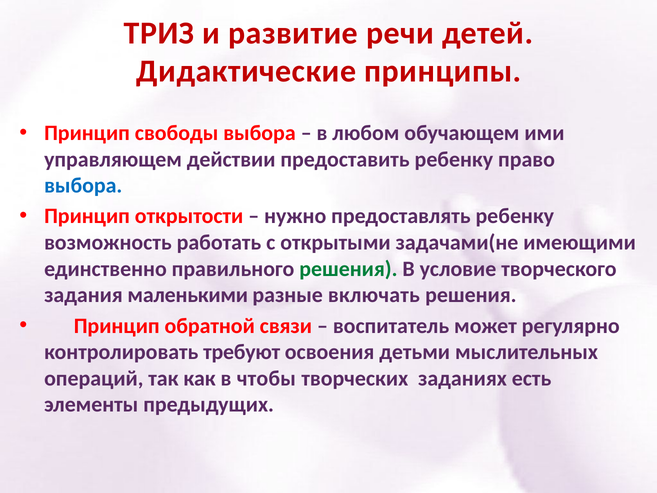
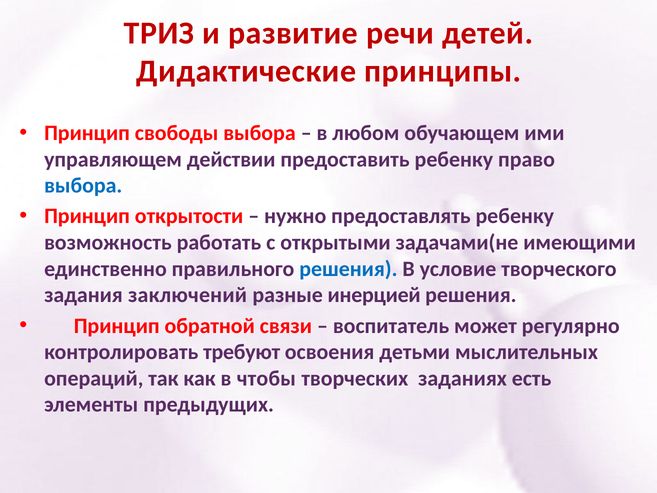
решения colour: green -> blue (348, 269)
маленькими: маленькими -> заключений (188, 295)
включать: включать -> инерцией (374, 295)
